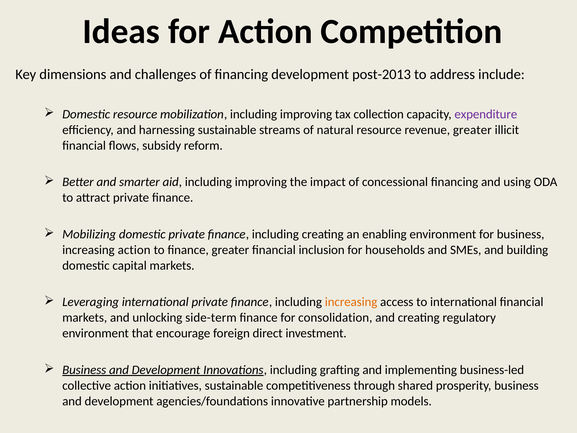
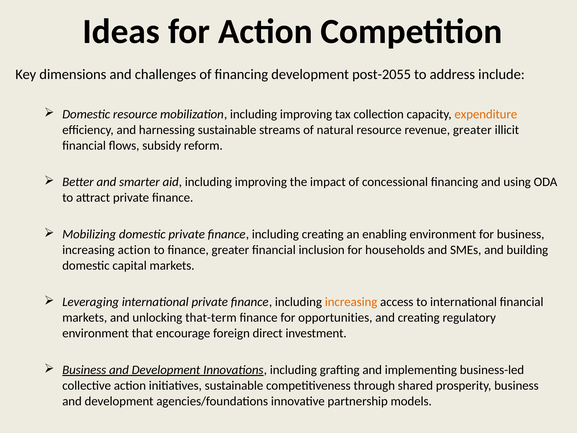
post-2013: post-2013 -> post-2055 (382, 74)
expenditure colour: purple -> orange (486, 114)
side-term: side-term -> that-term (211, 318)
consolidation: consolidation -> opportunities (335, 318)
